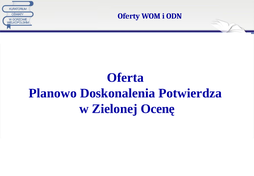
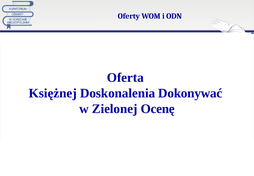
Planowo: Planowo -> Księżnej (53, 93)
Potwierdza: Potwierdza -> Dokonywać (190, 93)
